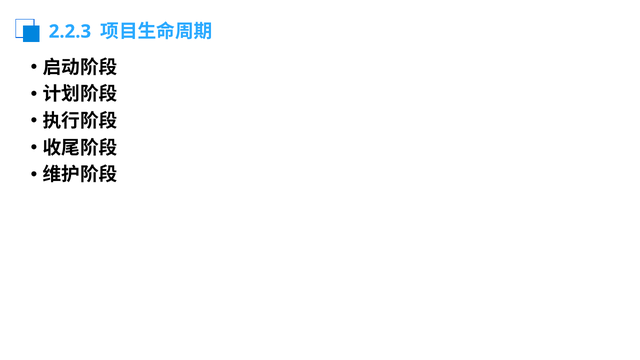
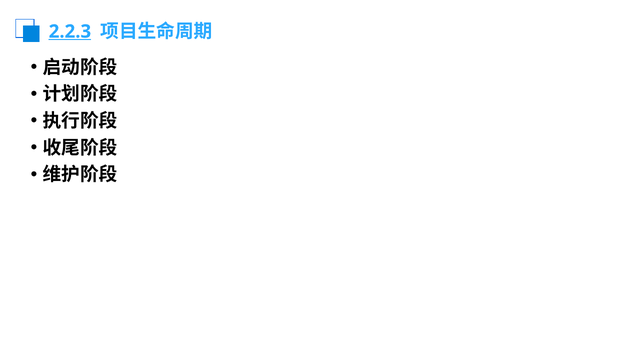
2.2.3 underline: none -> present (70, 32)
